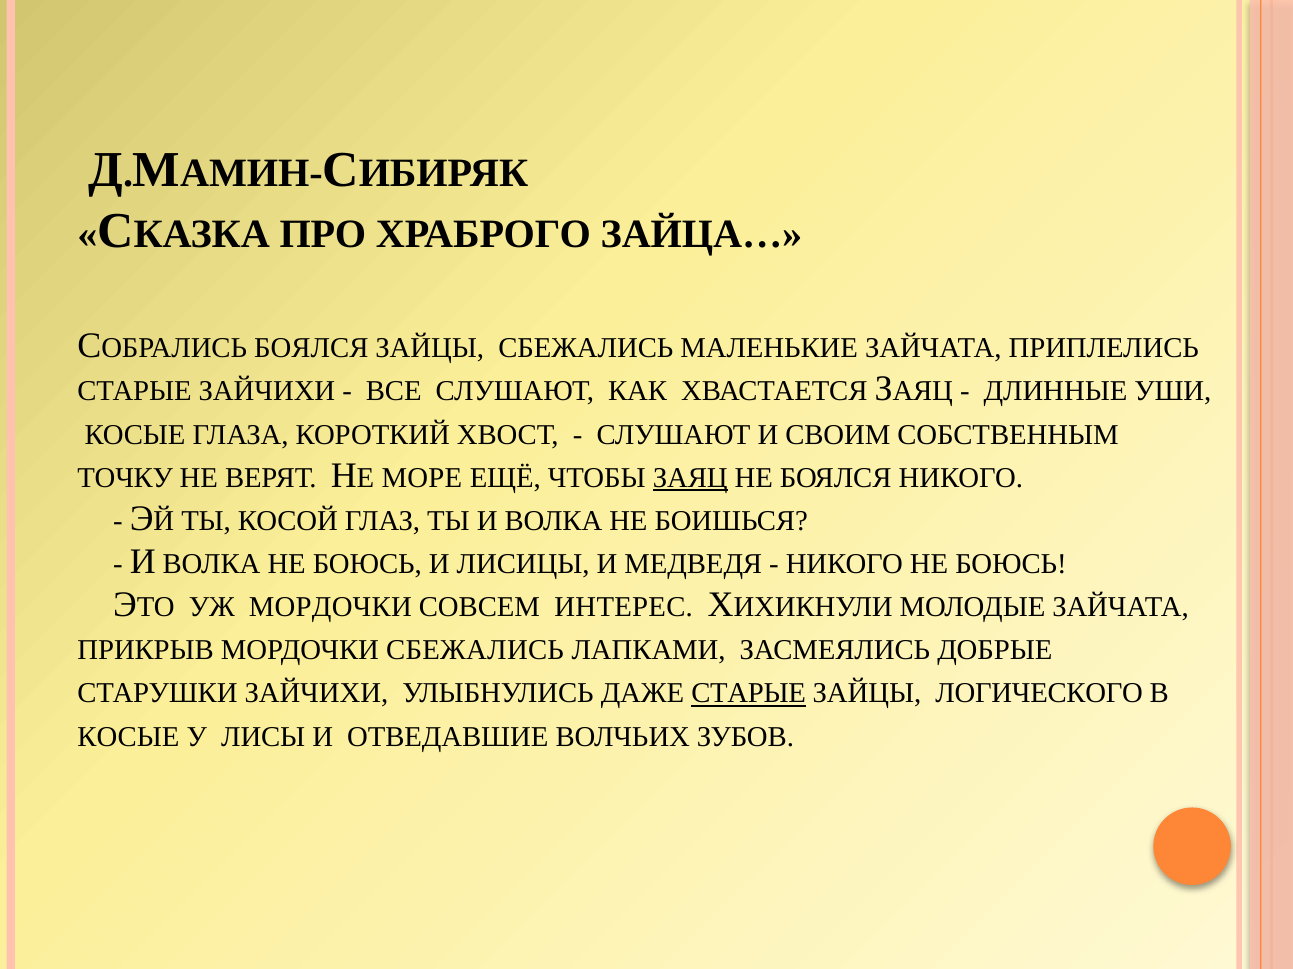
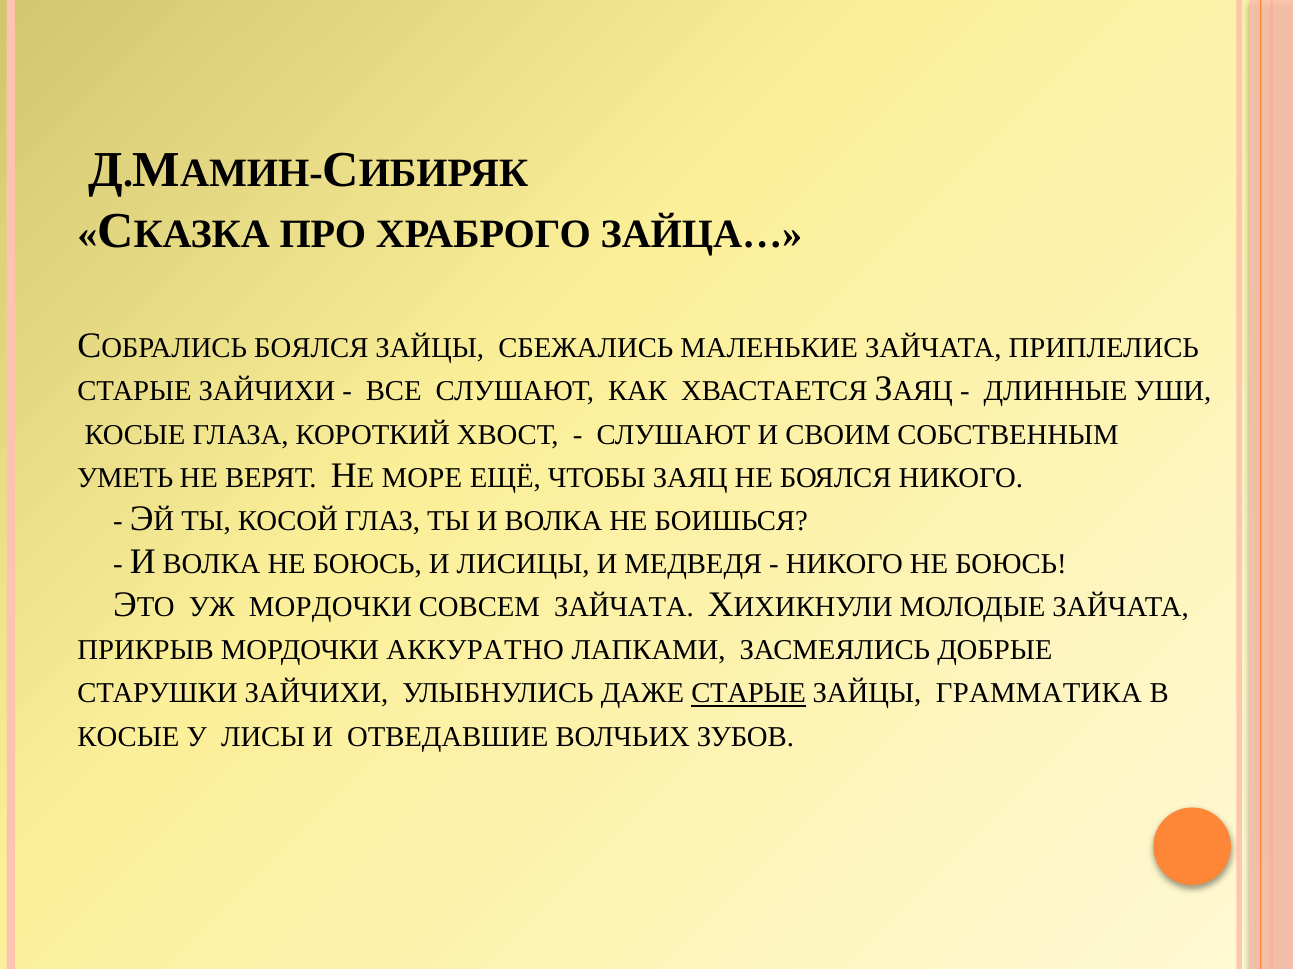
ТОЧКУ: ТОЧКУ -> УМЕТЬ (125, 478)
ЗАЯЦ underline: present -> none (690, 478)
СОВСЕМ ИНТЕРЕС: ИНТЕРЕС -> ЗАЙЧАТА (624, 608)
МОРДОЧКИ СБЕЖАЛИСЬ: СБЕЖАЛИСЬ -> АККУРАТНО (475, 651)
ЛОГИЧЕСКОГО: ЛОГИЧЕСКОГО -> ГРАММАТИКА (1039, 694)
